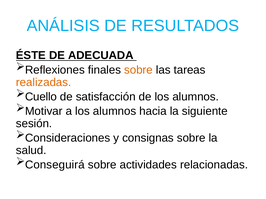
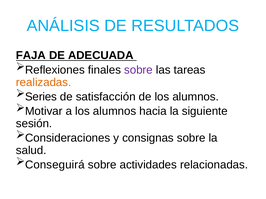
ÉSTE: ÉSTE -> FAJA (31, 56)
sobre colour: orange -> purple (138, 70)
Cuello: Cuello -> Series (41, 97)
